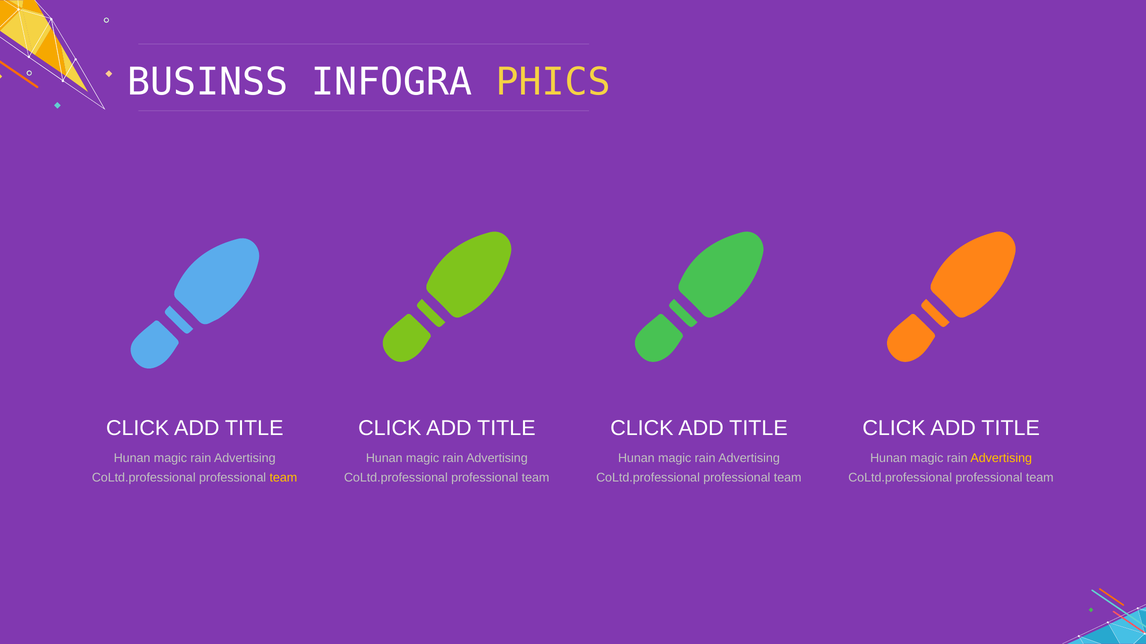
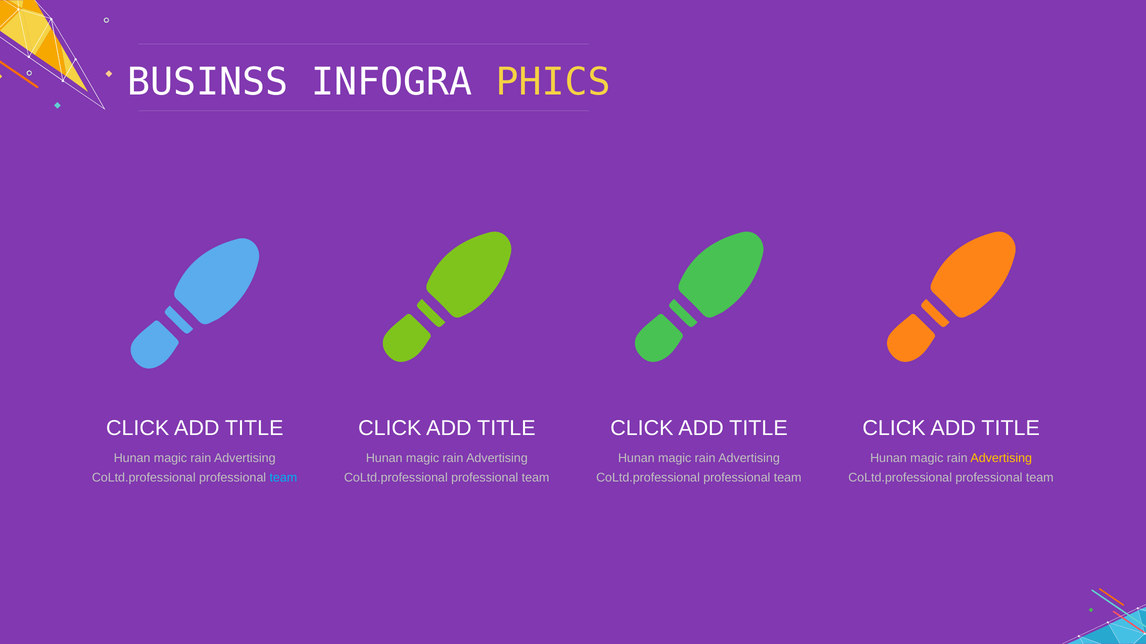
team colour: yellow -> light blue (283, 478)
